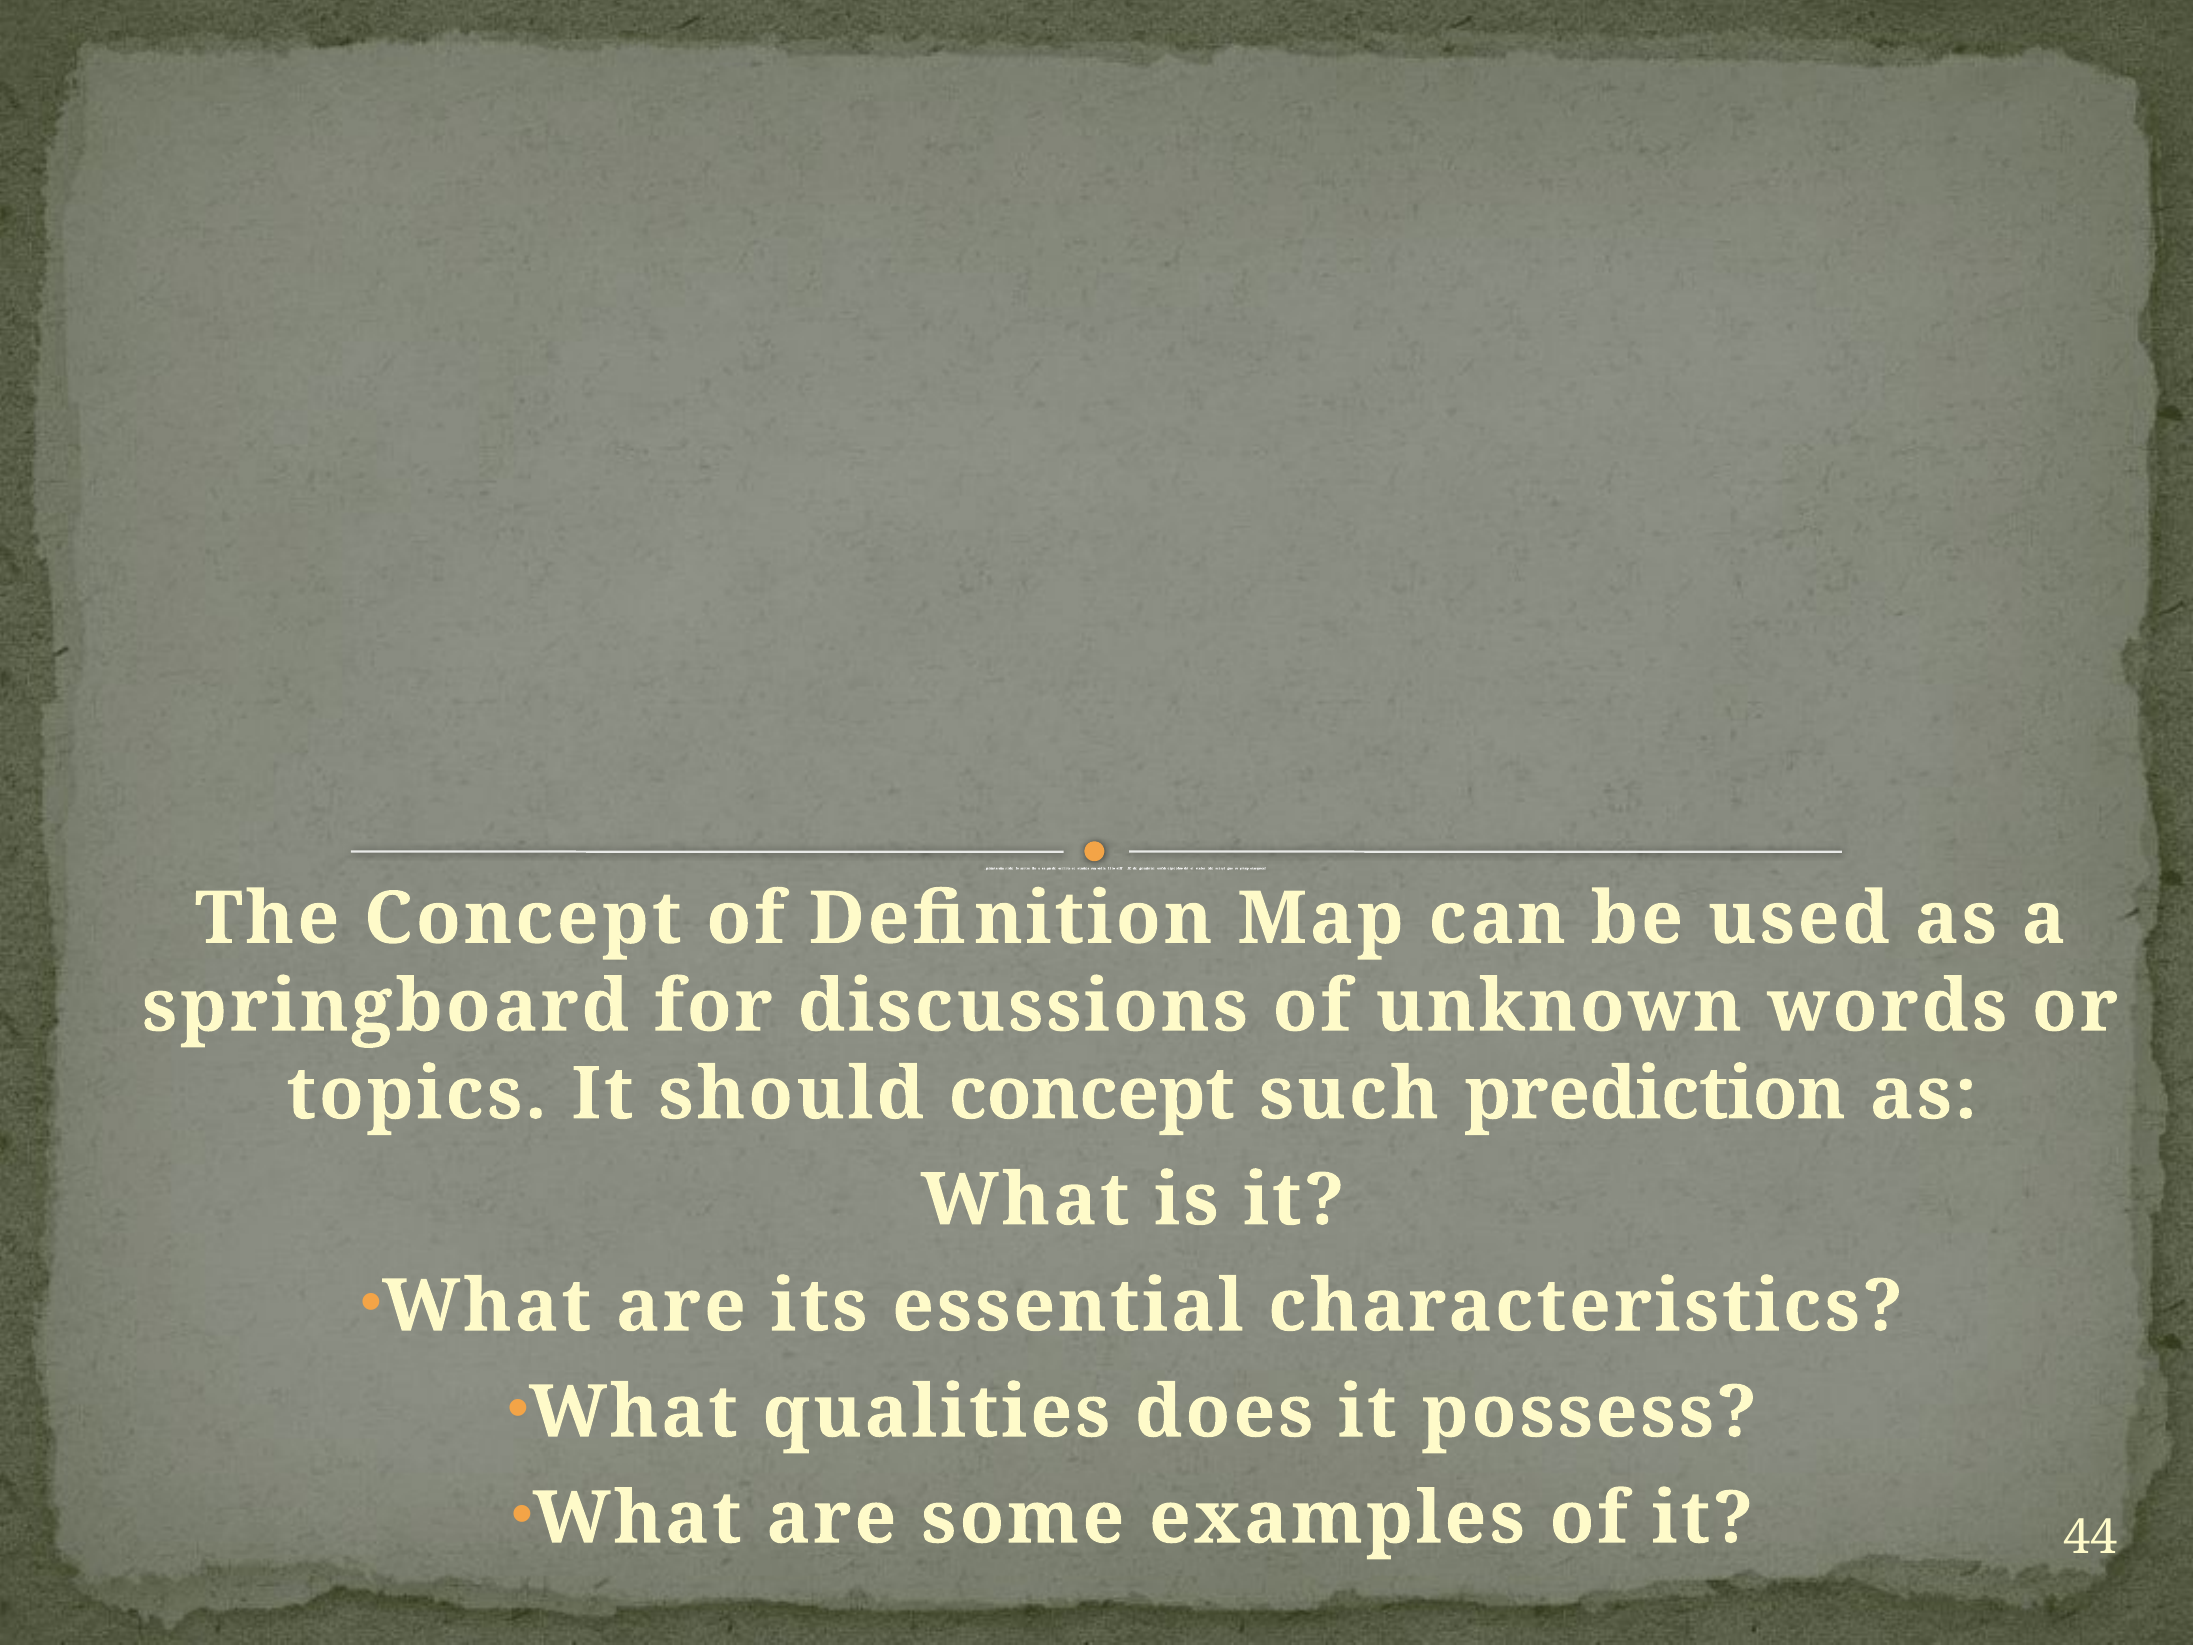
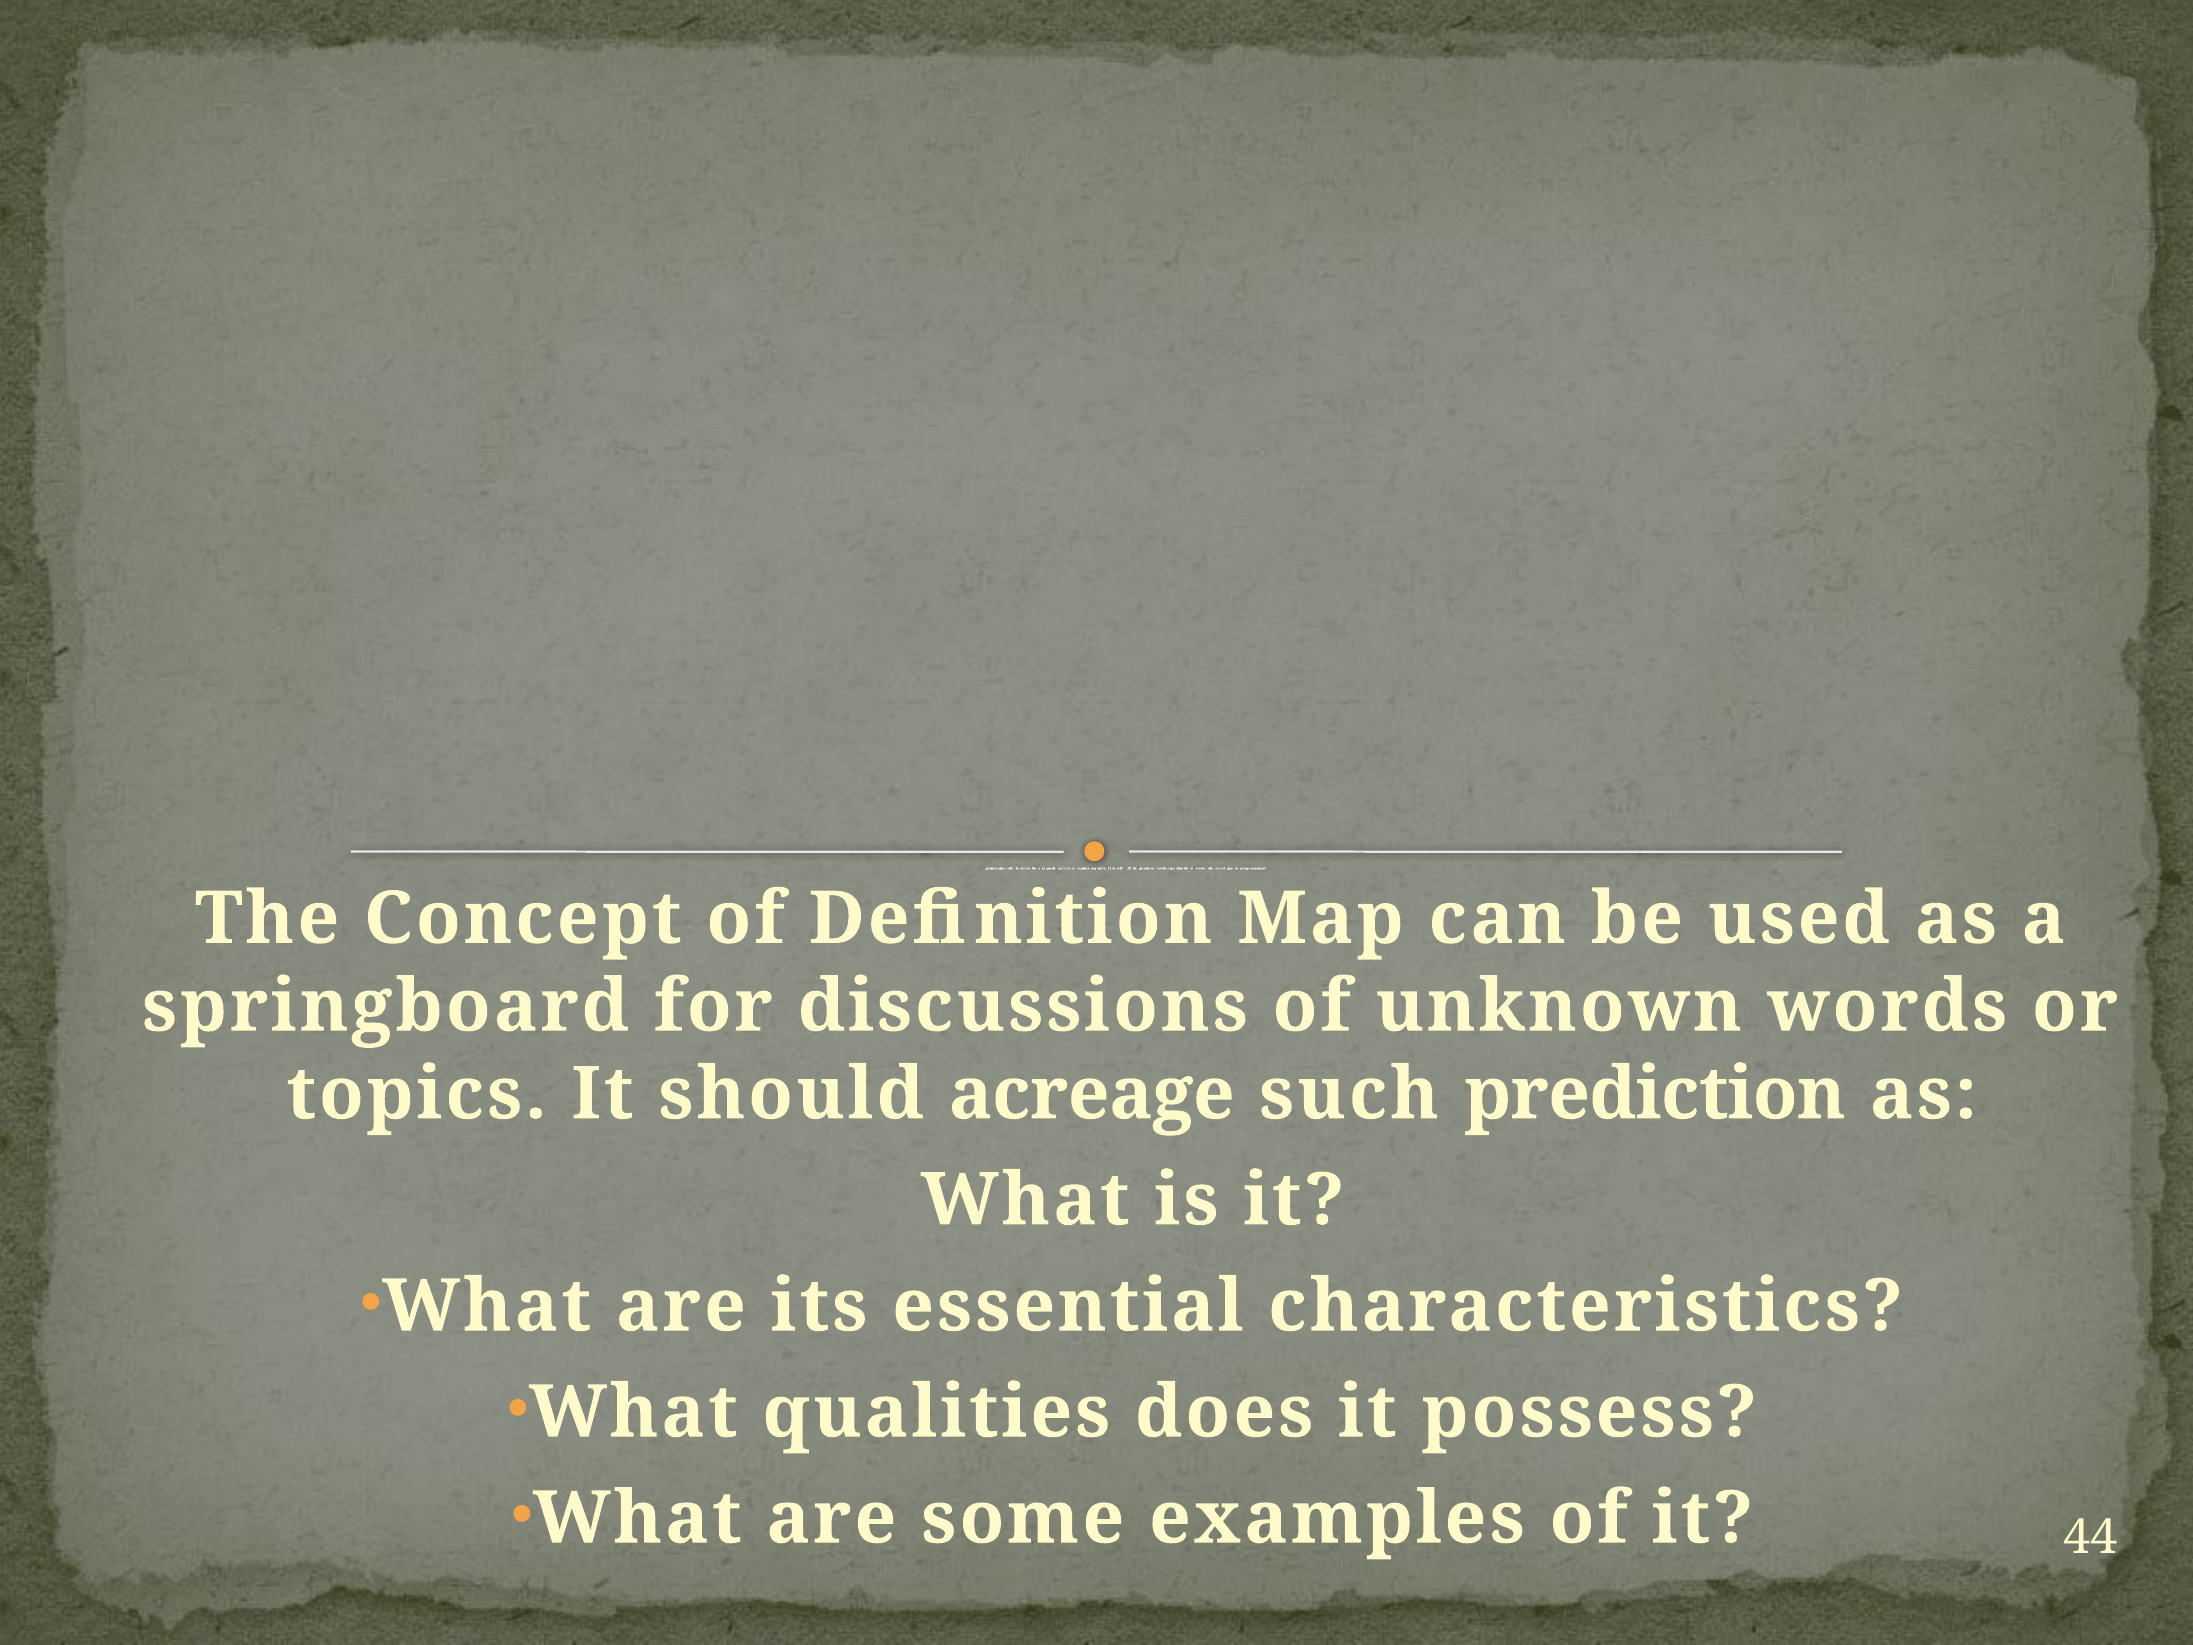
should concept: concept -> acreage (1092, 1094)
